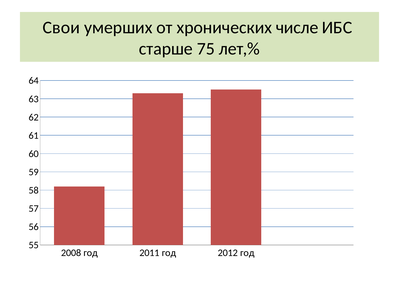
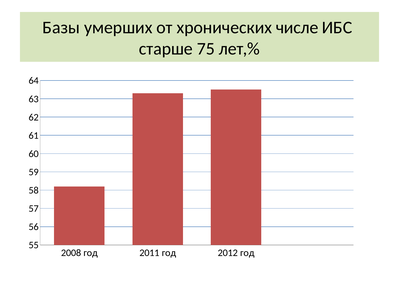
Свои: Свои -> Базы (61, 28)
